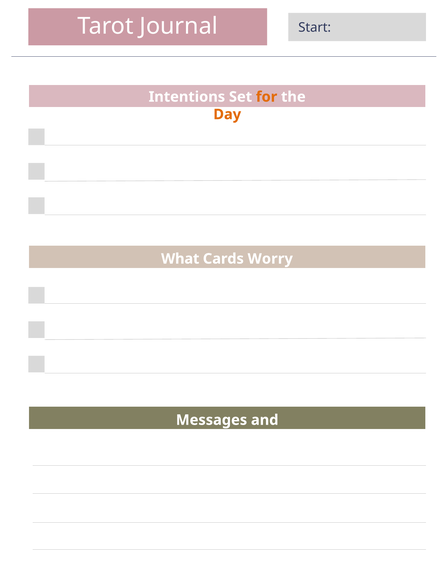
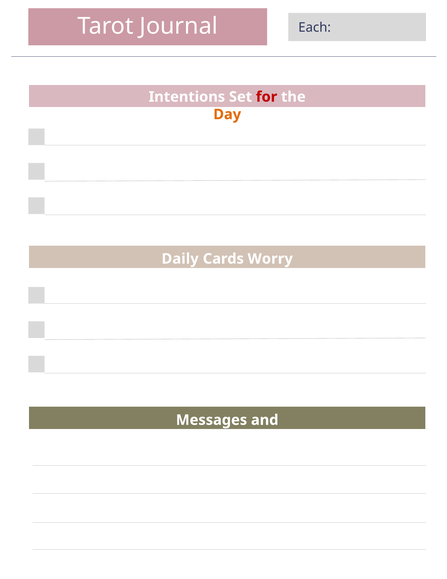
Start: Start -> Each (315, 27)
for colour: orange -> red (267, 97)
What: What -> Daily (180, 259)
